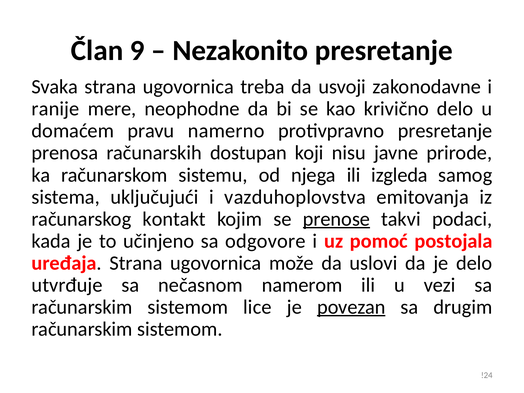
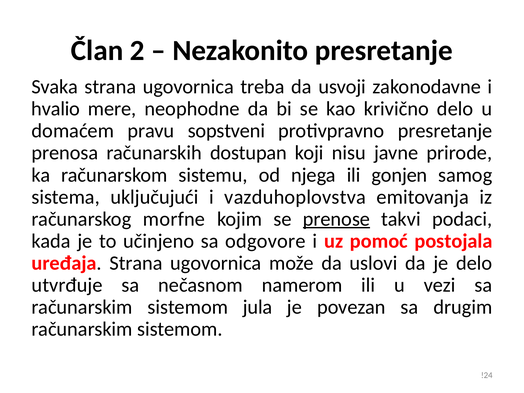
9: 9 -> 2 (137, 51)
ranije: ranije -> hvalio (56, 109)
namerno: namerno -> sopstveni (226, 131)
izgleda: izgleda -> gonjen (399, 175)
kontakt: kontakt -> morfne (174, 219)
lice: lice -> jula (258, 307)
povezan underline: present -> none (351, 307)
